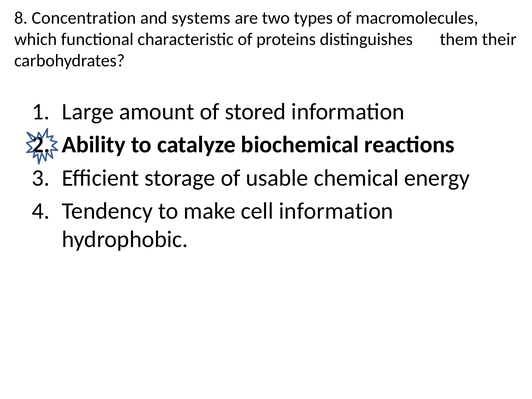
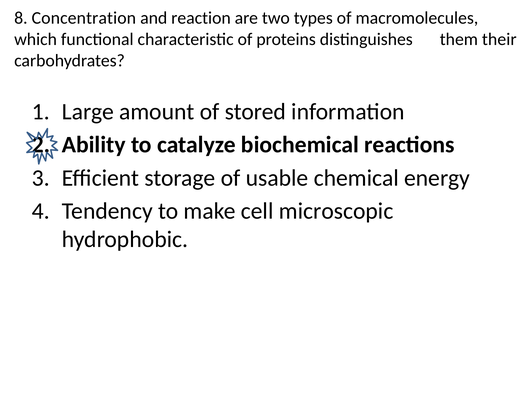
systems: systems -> reaction (201, 18)
cell information: information -> microscopic (336, 211)
